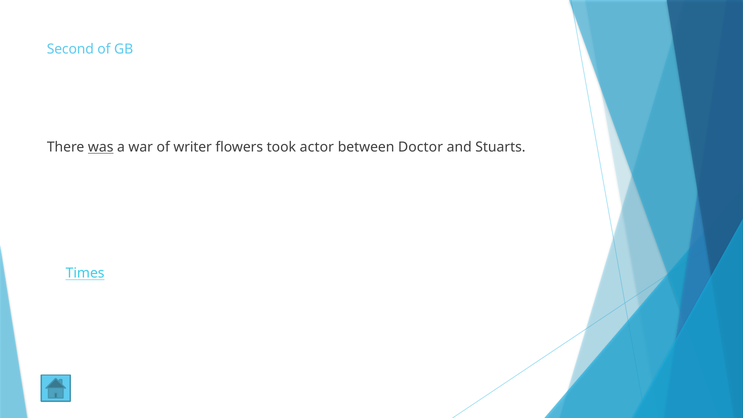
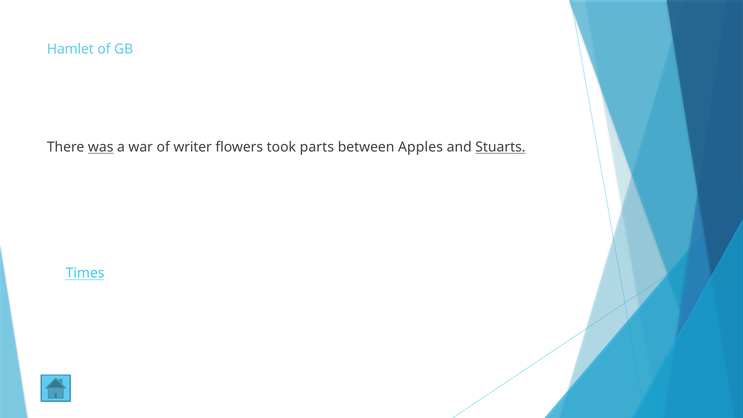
Second: Second -> Hamlet (70, 49)
actor: actor -> parts (317, 147)
Doctor: Doctor -> Apples (421, 147)
Stuarts underline: none -> present (500, 147)
